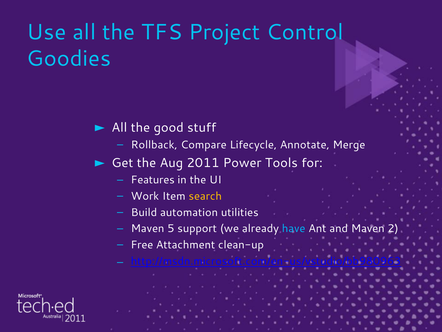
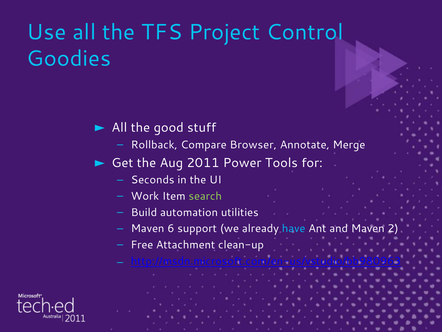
Lifecycle: Lifecycle -> Browser (253, 145)
Features: Features -> Seconds (153, 180)
search colour: yellow -> light green (205, 196)
5: 5 -> 6 (171, 228)
